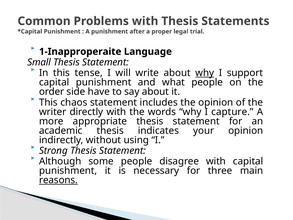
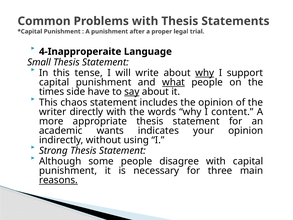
1-Inapproperaite: 1-Inapproperaite -> 4-Inapproperaite (80, 52)
what underline: none -> present (173, 82)
order: order -> times (52, 92)
say underline: none -> present (132, 92)
capture: capture -> content (232, 112)
academic thesis: thesis -> wants (110, 130)
